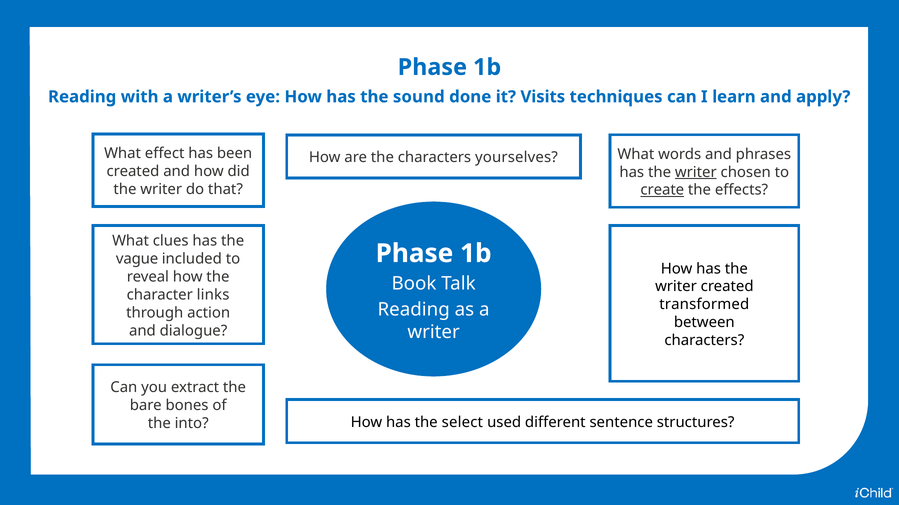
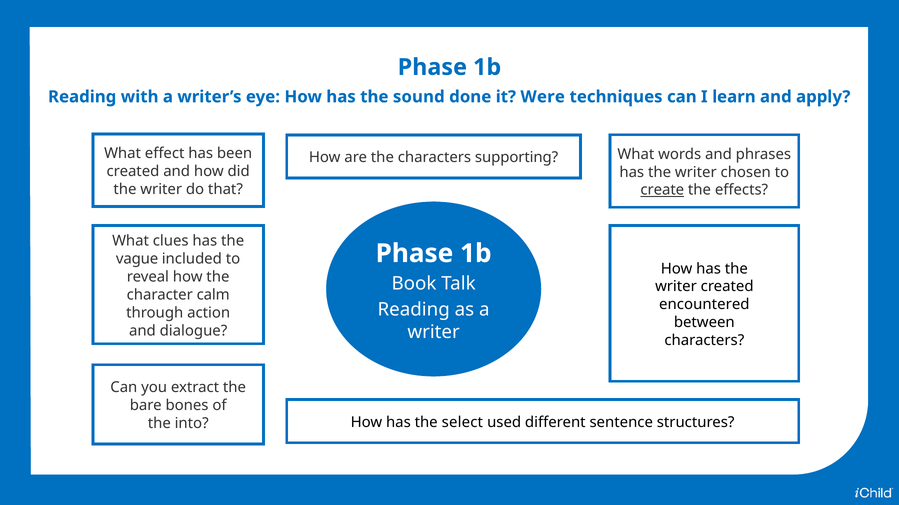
Visits: Visits -> Were (543, 97)
yourselves: yourselves -> supporting (517, 158)
writer underline: present -> none (696, 172)
links: links -> calm (213, 295)
transformed: transformed -> encountered (704, 305)
